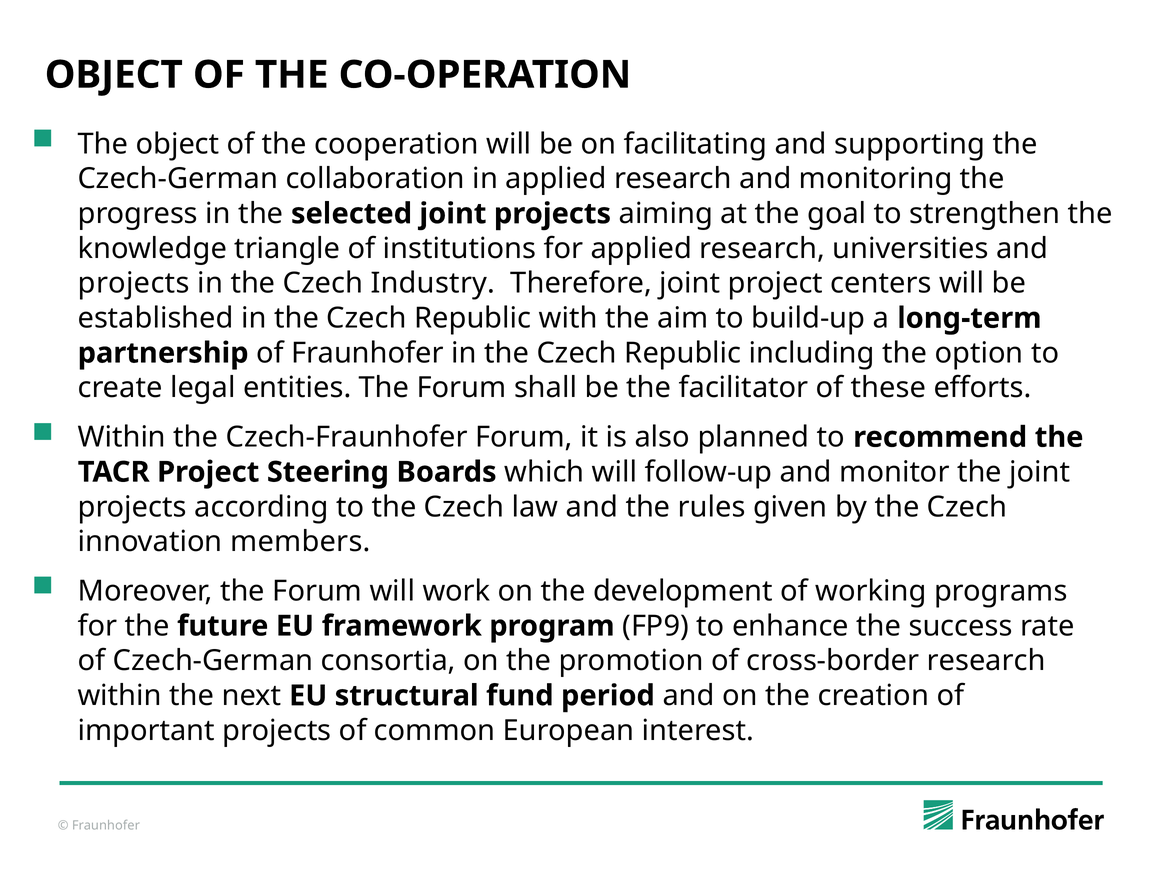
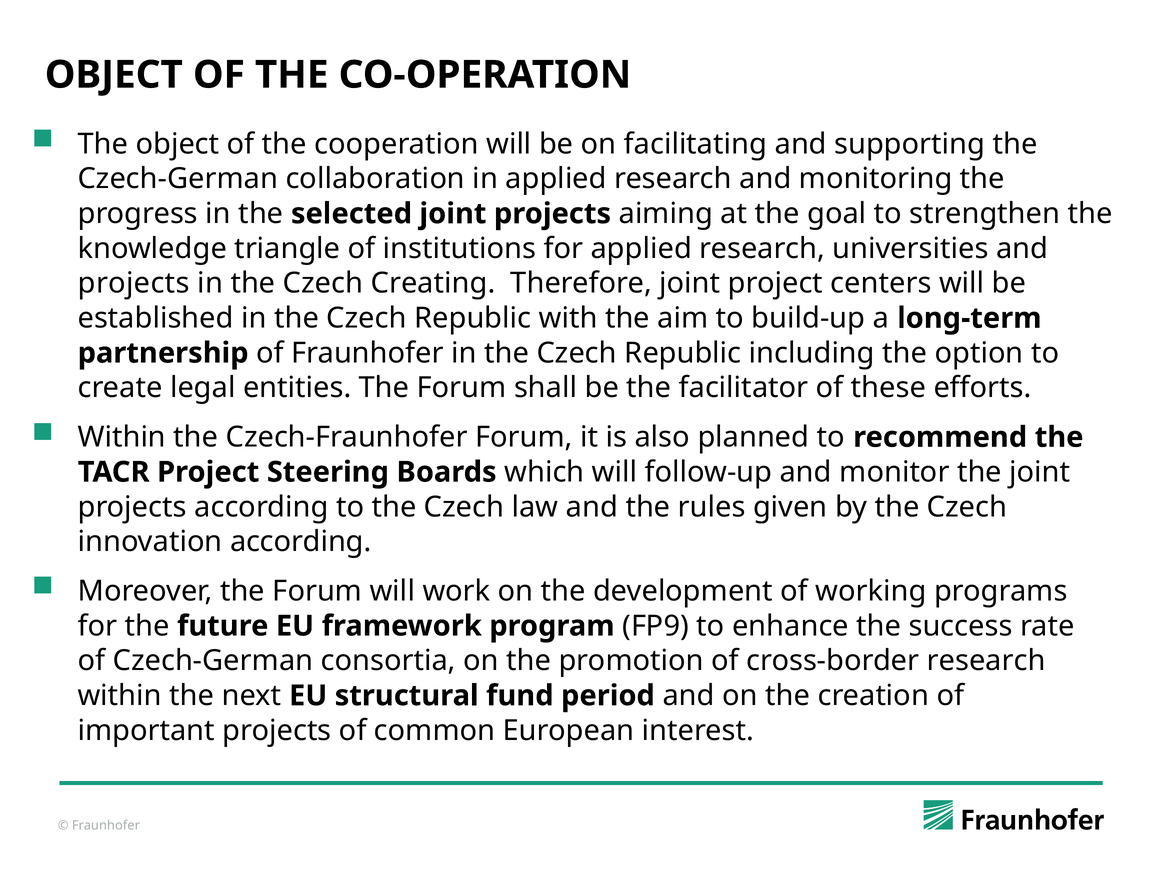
Industry: Industry -> Creating (433, 284)
innovation members: members -> according (301, 542)
